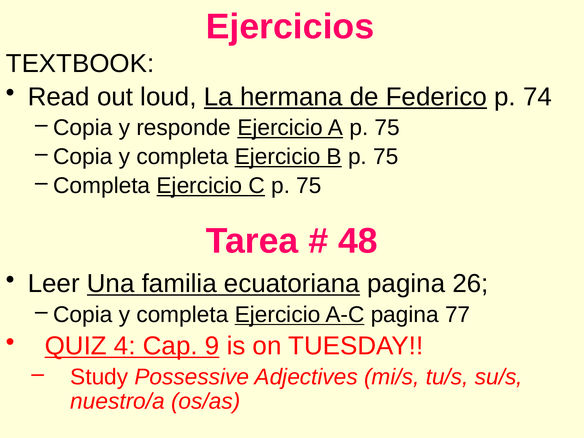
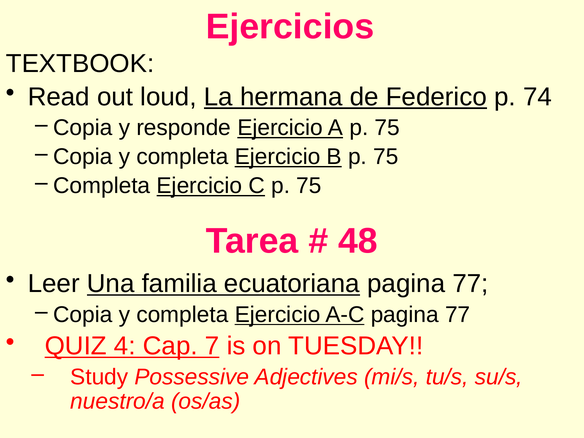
ecuatoriana pagina 26: 26 -> 77 (470, 284)
9: 9 -> 7 (212, 346)
